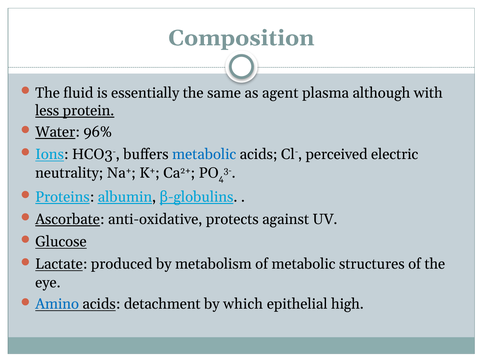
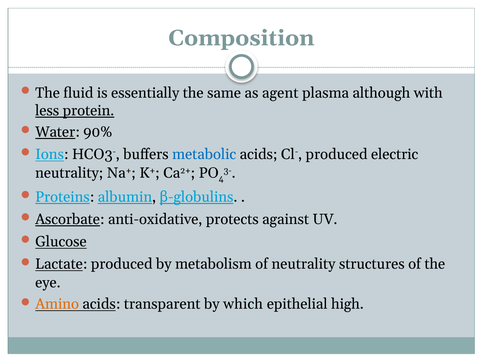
96%: 96% -> 90% (98, 132)
Cl- perceived: perceived -> produced (337, 154)
of metabolic: metabolic -> neutrality (303, 264)
Amino colour: blue -> orange (57, 304)
detachment: detachment -> transparent (162, 304)
